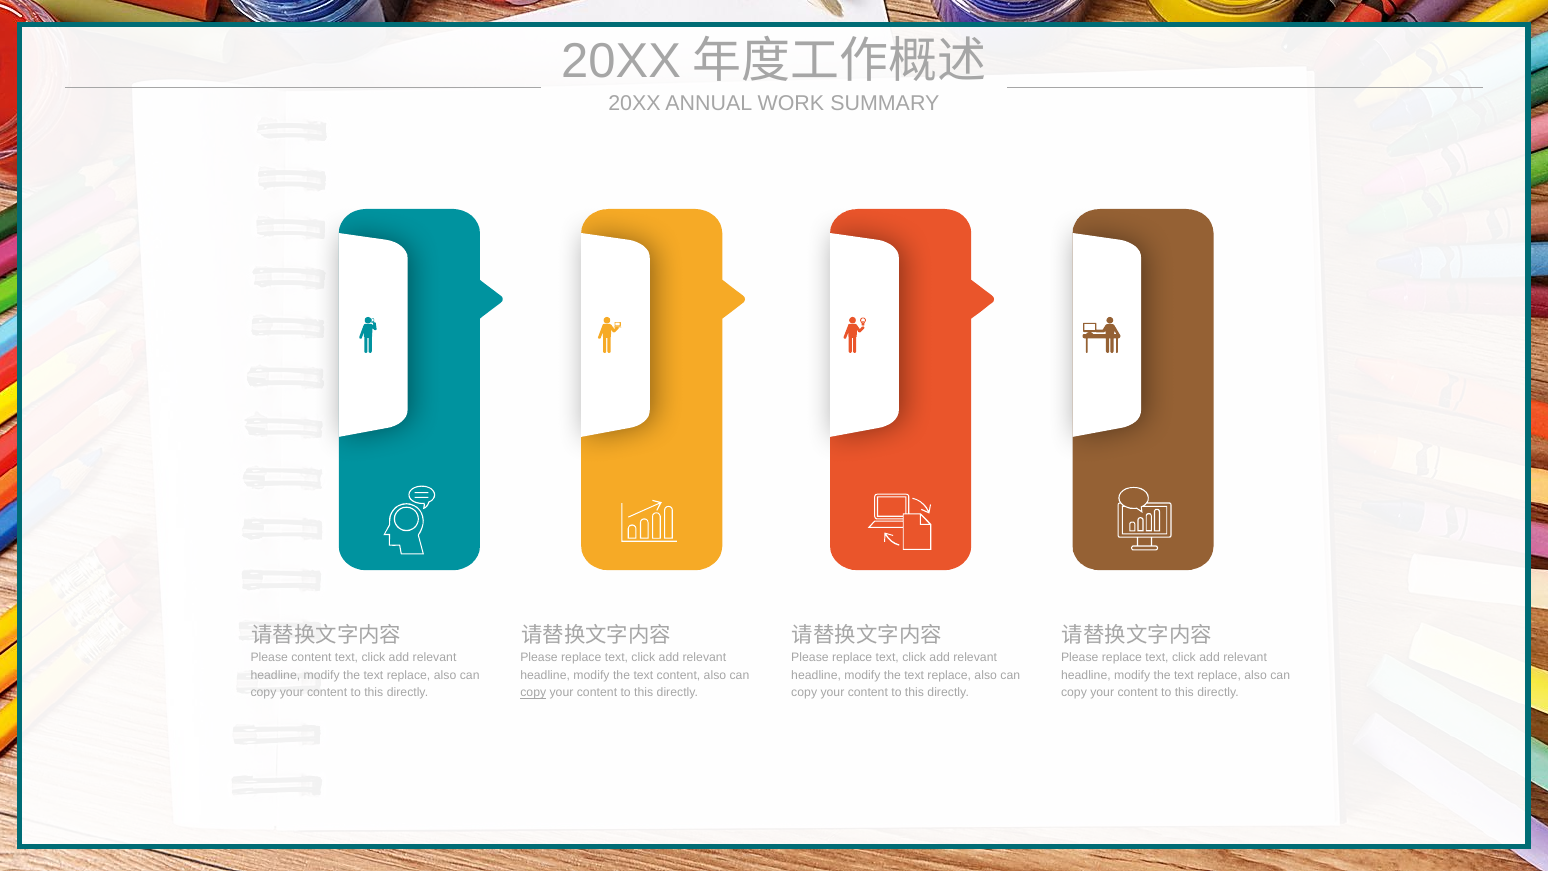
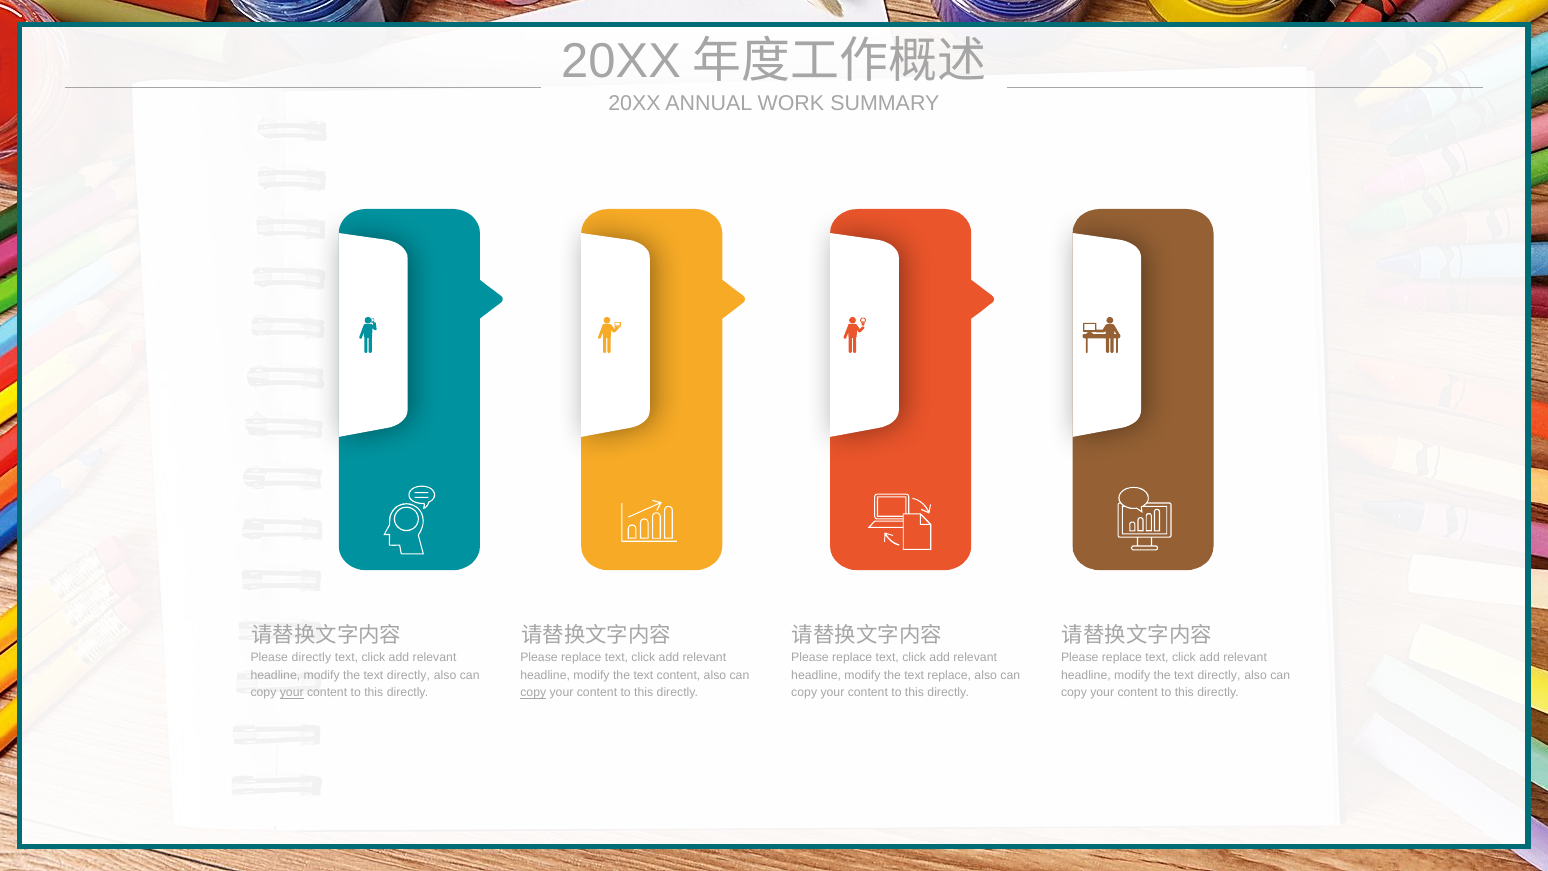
Please content: content -> directly (311, 657)
replace: replace -> directly (409, 675)
replace: replace -> directly (1219, 675)
your underline: none -> present (292, 693)
